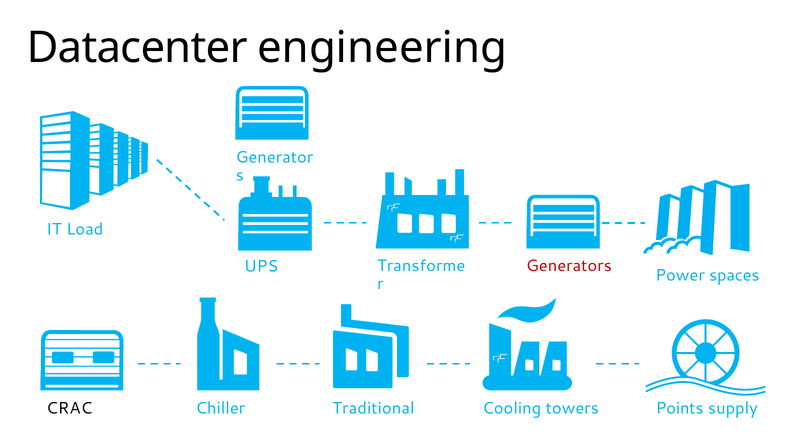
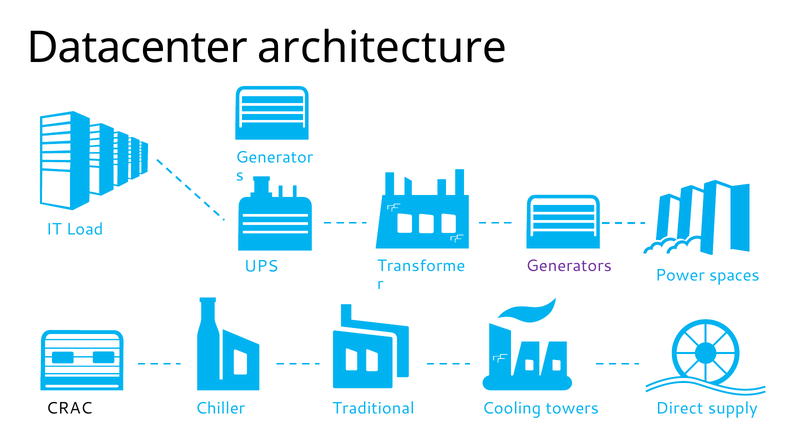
engineering: engineering -> architecture (382, 48)
Generators colour: red -> purple (569, 266)
Points: Points -> Direct (680, 409)
